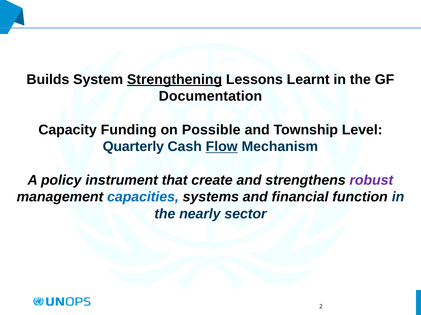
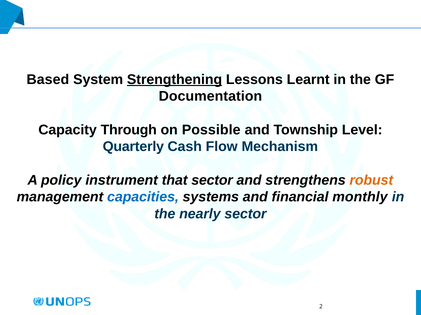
Builds: Builds -> Based (48, 80)
Funding: Funding -> Through (129, 130)
Flow underline: present -> none (222, 147)
that create: create -> sector (212, 181)
robust colour: purple -> orange (371, 181)
function: function -> monthly (360, 197)
